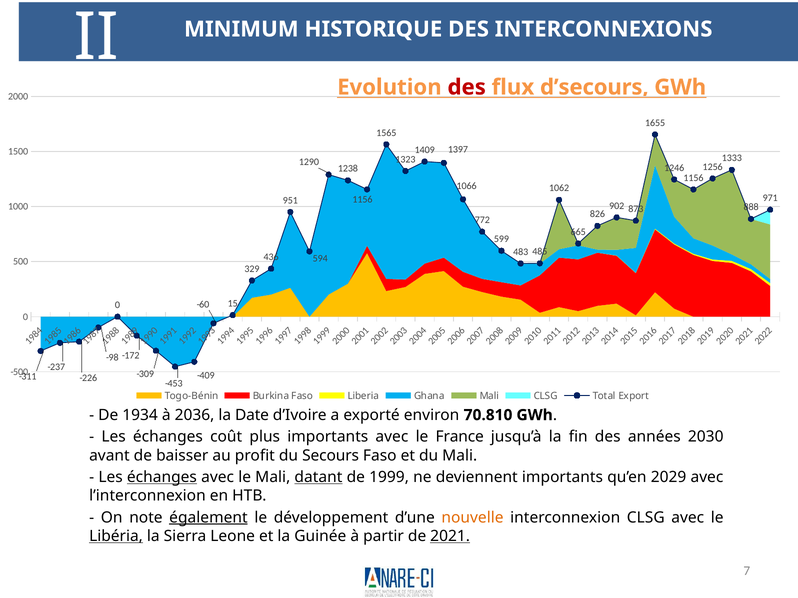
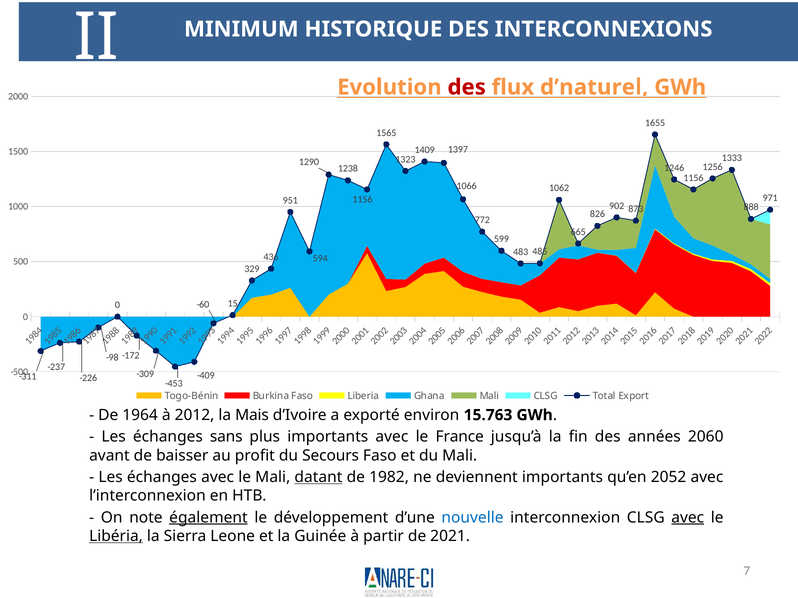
d’secours: d’secours -> d’naturel (594, 87)
1934: 1934 -> 1964 (140, 415)
2036: 2036 -> 2012 (195, 415)
Date: Date -> Mais (252, 415)
70.810: 70.810 -> 15.763 (488, 415)
coût: coût -> sans (226, 437)
2030: 2030 -> 2060 (706, 437)
échanges underline: present -> none (162, 478)
1999: 1999 -> 1982 (389, 478)
2029: 2029 -> 2052 (669, 478)
nouvelle colour: orange -> blue (472, 518)
avec underline: none -> present (688, 518)
2021 underline: present -> none (450, 537)
